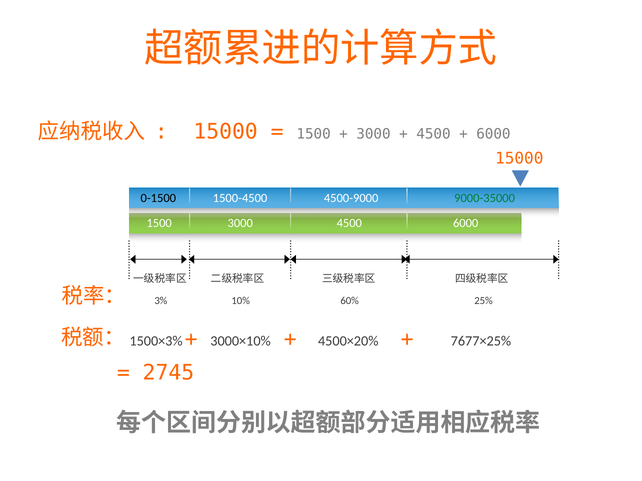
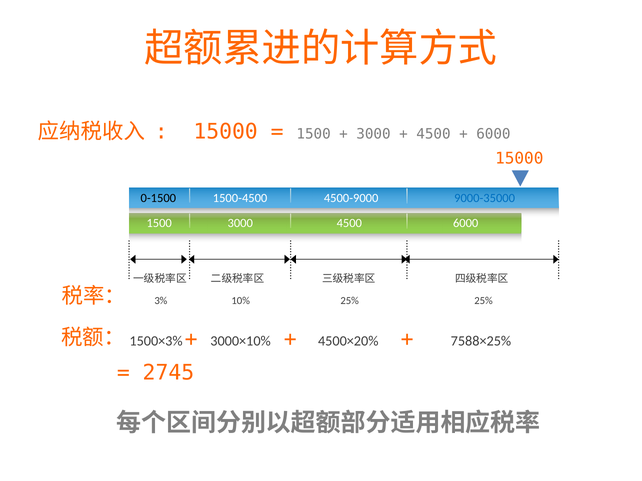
9000-35000 colour: green -> blue (485, 198)
10% 60%: 60% -> 25% (350, 301)
7677×25%: 7677×25% -> 7588×25% (481, 341)
